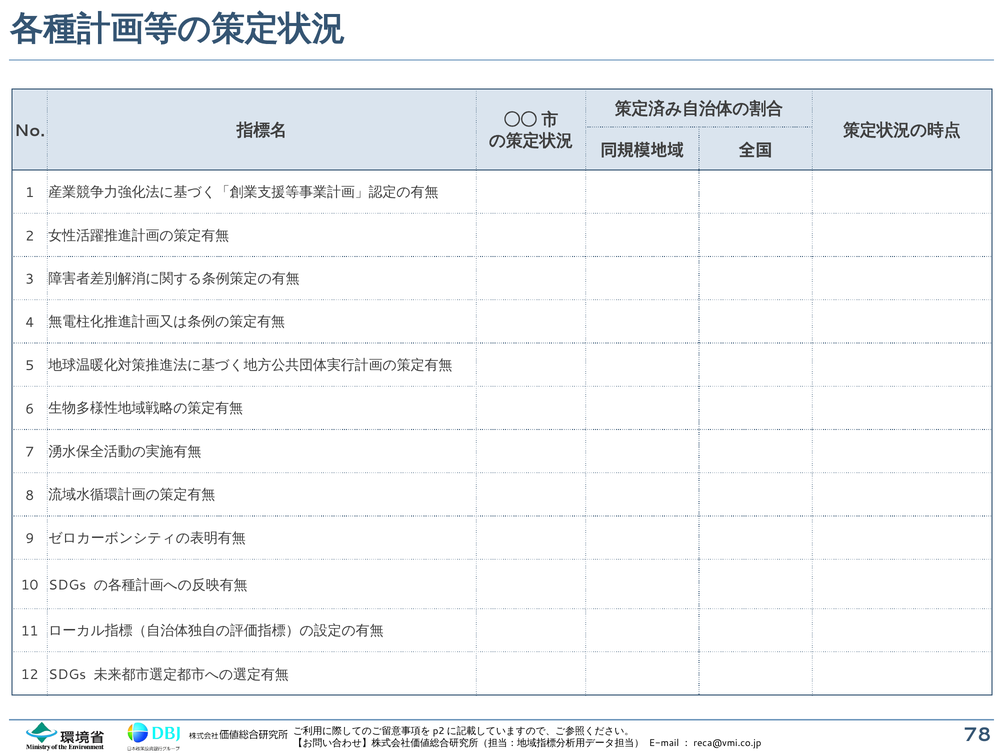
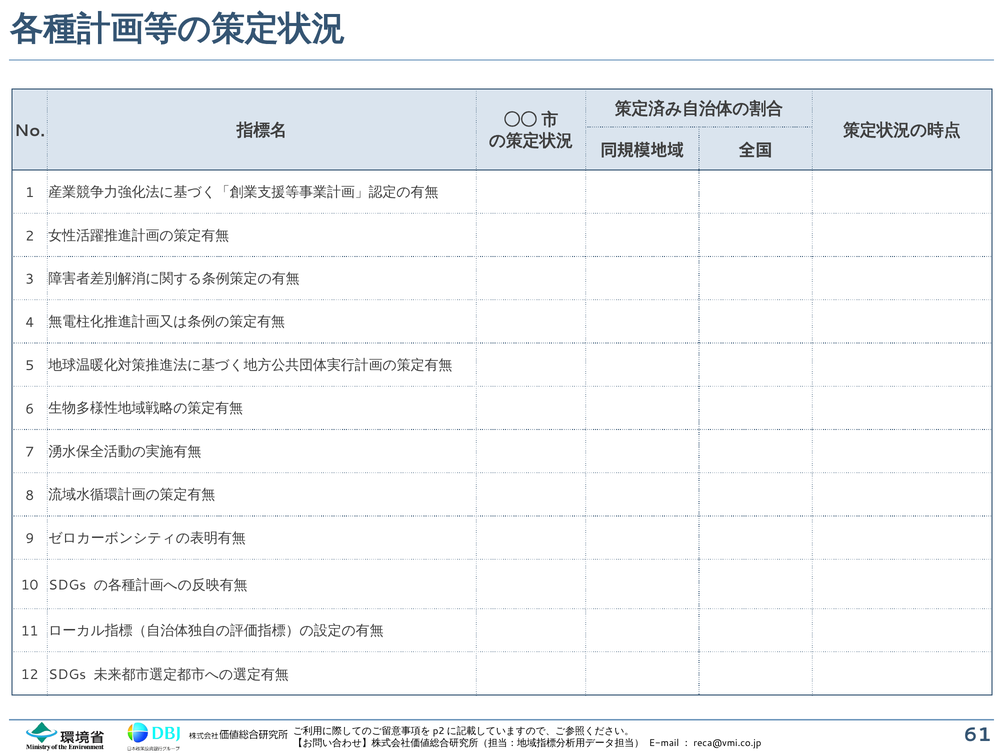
78: 78 -> 61 (977, 735)
